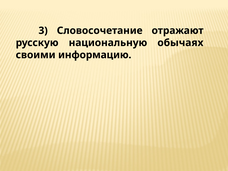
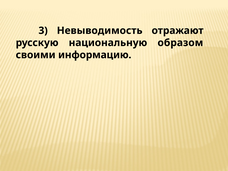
Словосочетание: Словосочетание -> Невыводимость (100, 31)
обычаях: обычаях -> образом (180, 43)
